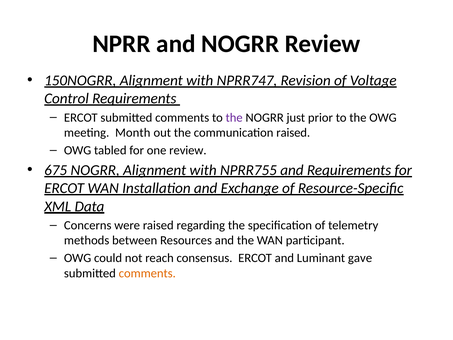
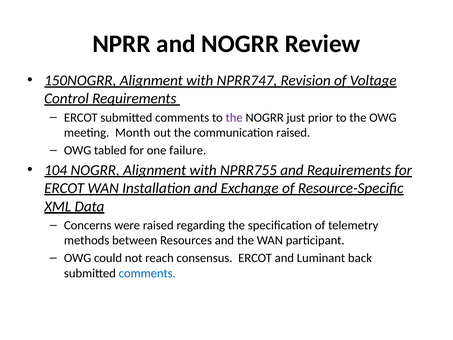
one review: review -> failure (188, 150)
675: 675 -> 104 (56, 170)
gave: gave -> back (360, 258)
comments colour: orange -> blue (147, 273)
